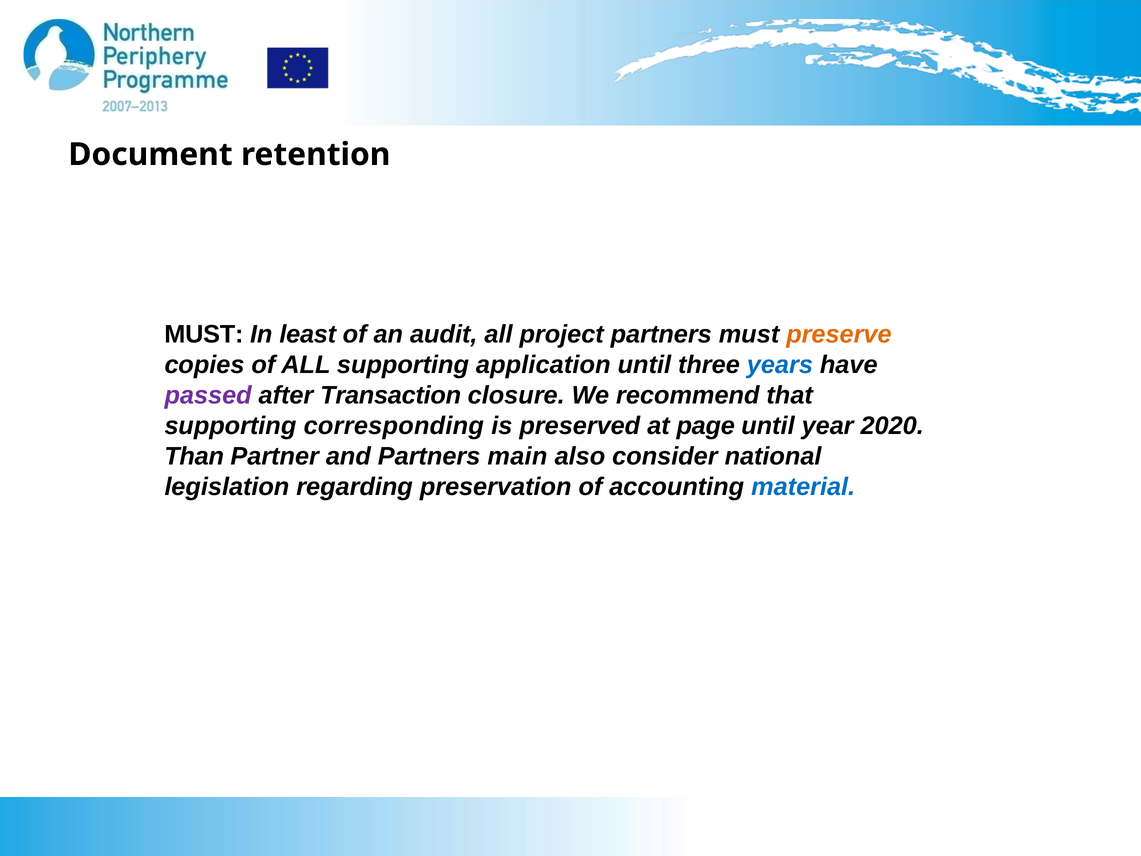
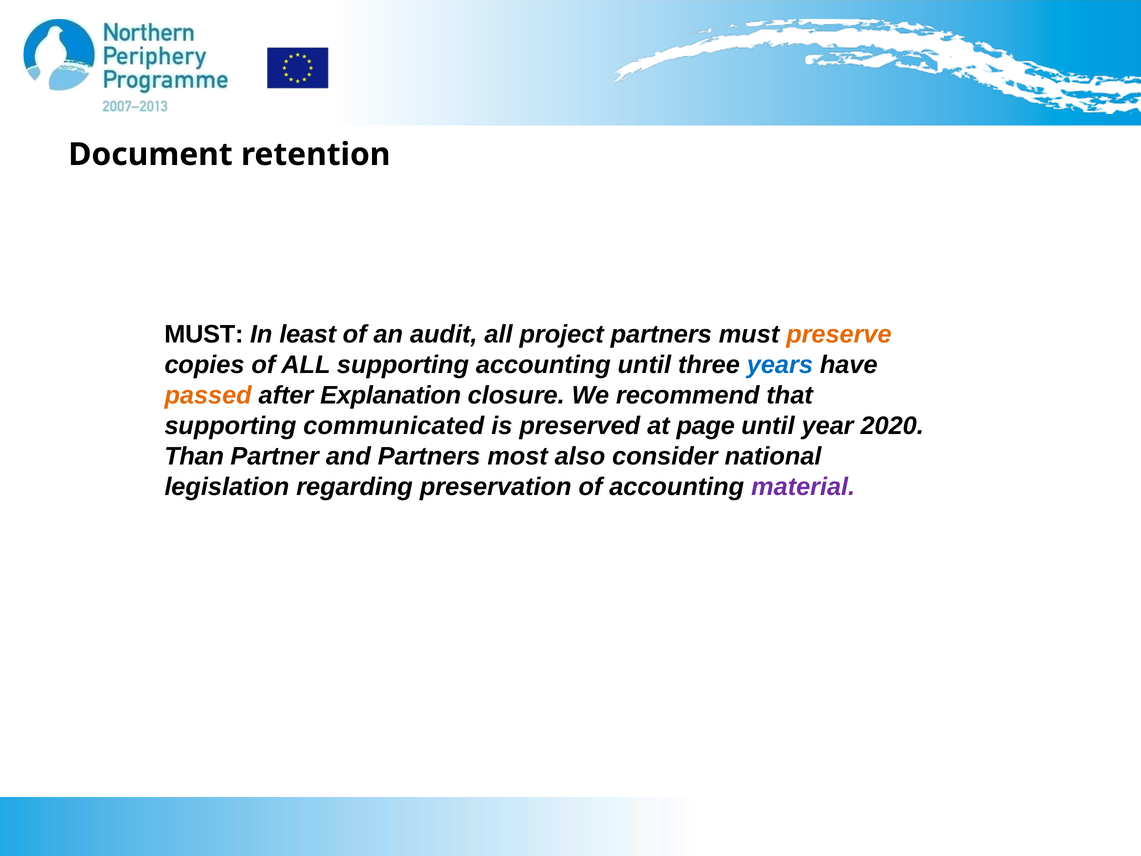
supporting application: application -> accounting (543, 365)
passed colour: purple -> orange (208, 395)
Transaction: Transaction -> Explanation (391, 395)
corresponding: corresponding -> communicated (394, 426)
main: main -> most (518, 456)
material colour: blue -> purple (803, 487)
